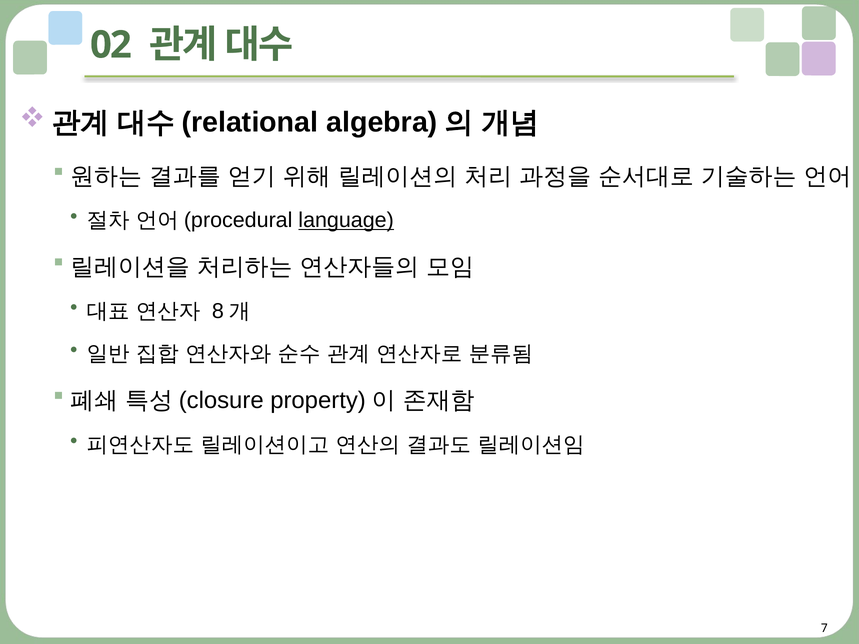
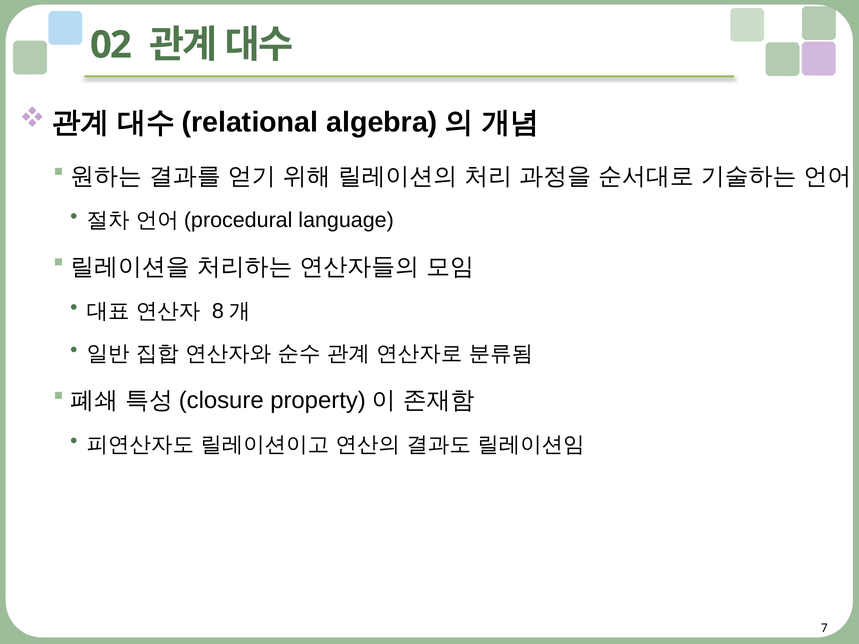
language underline: present -> none (346, 220)
